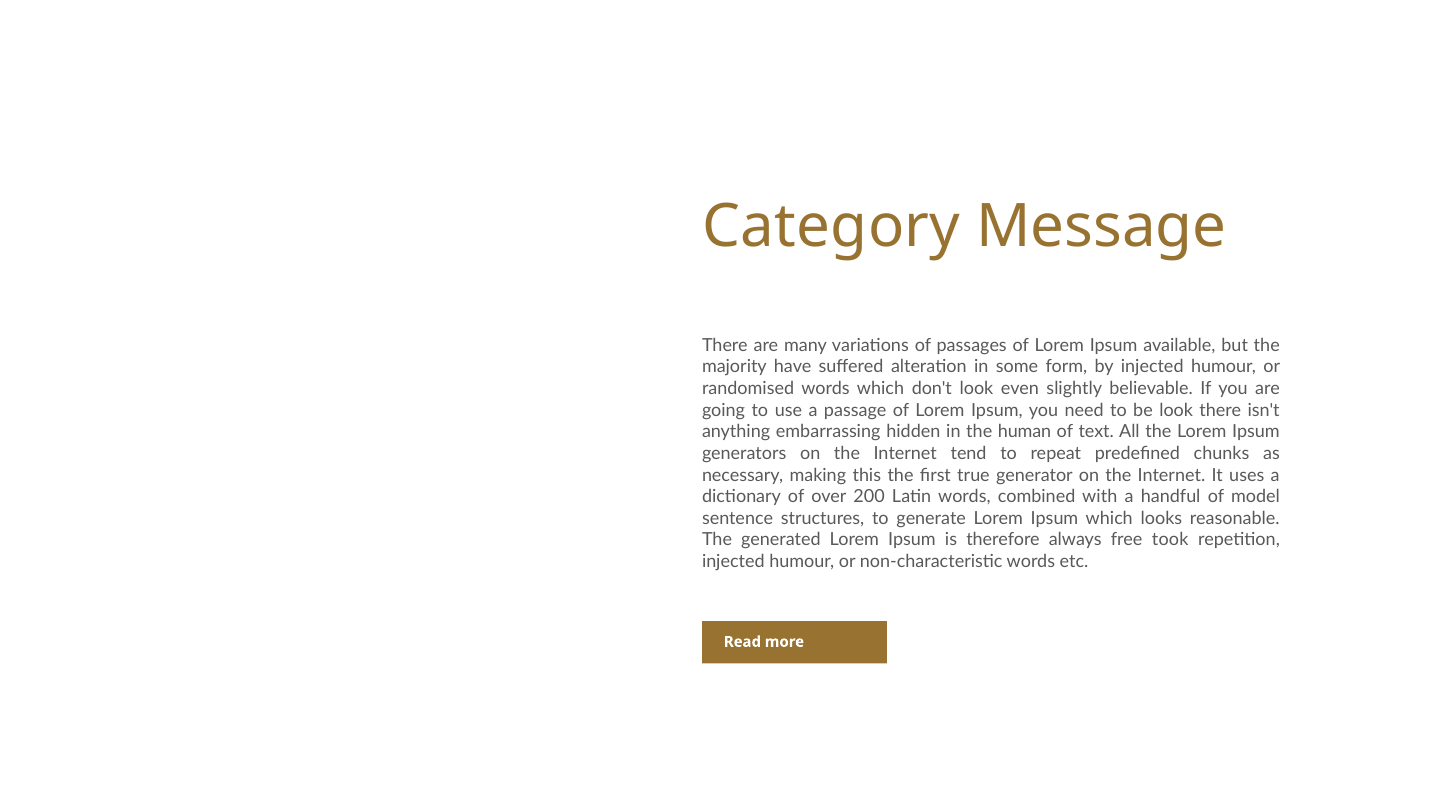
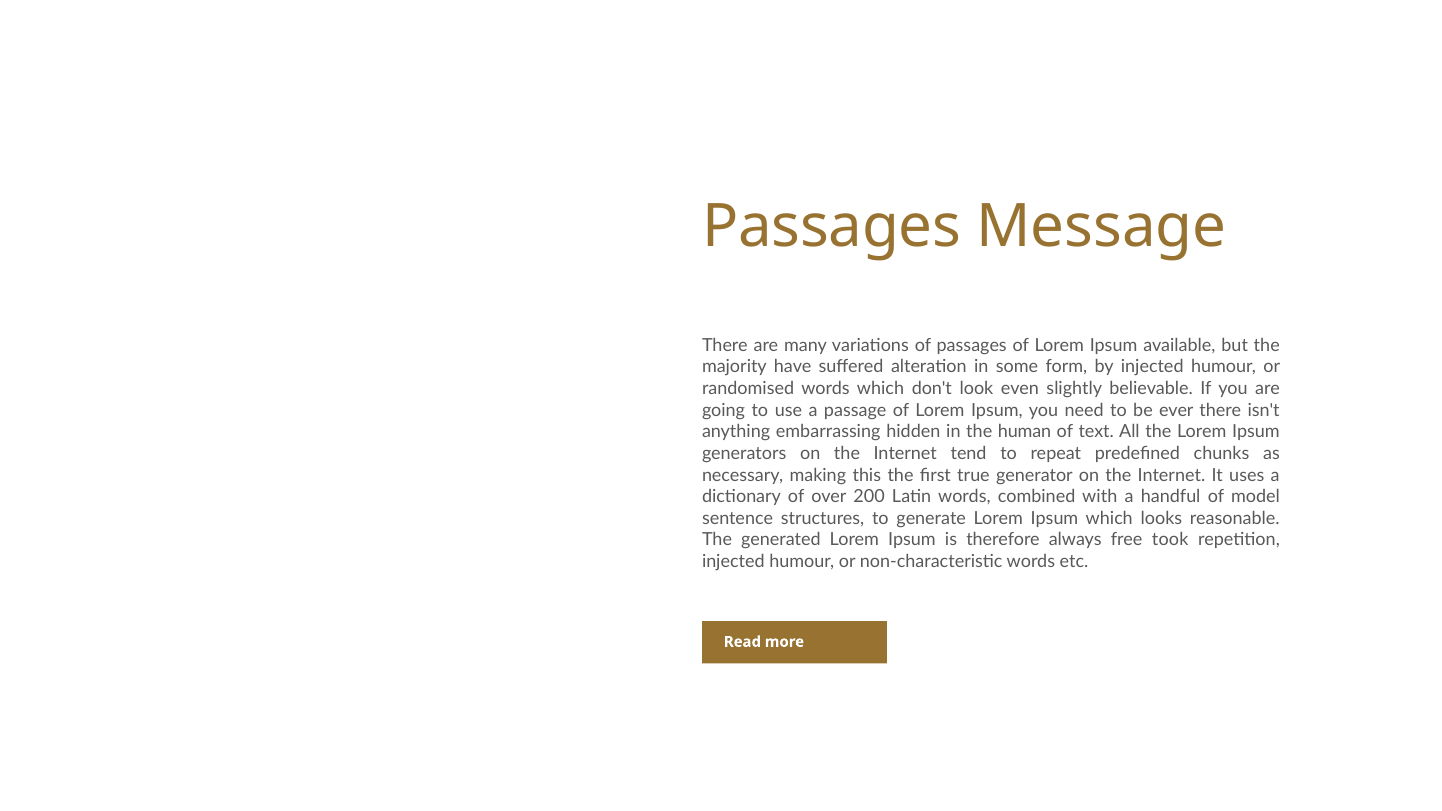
Category: Category -> Passages (832, 227)
be look: look -> ever (1176, 410)
